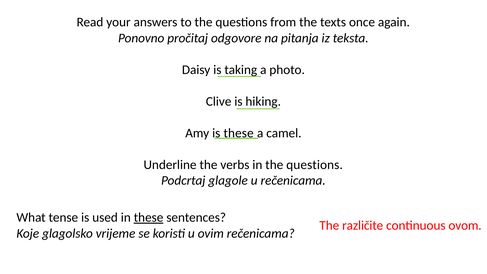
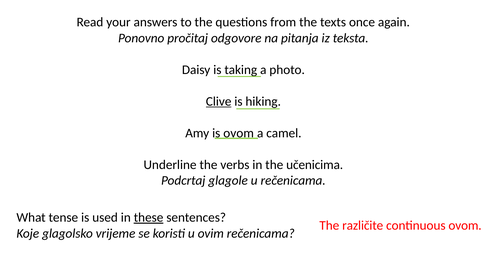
Clive underline: none -> present (219, 101)
is these: these -> ovom (239, 133)
in the questions: questions -> učenicima (315, 165)
